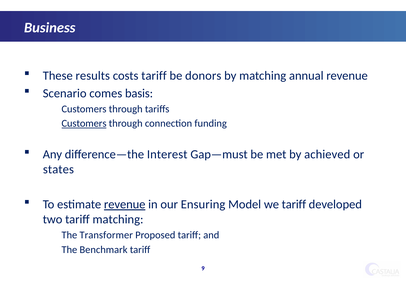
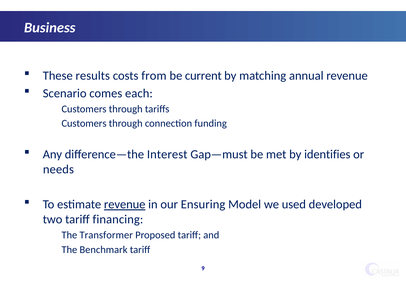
costs tariff: tariff -> from (154, 76)
donors: donors -> current (203, 76)
basis: basis -> each (139, 93)
Customers underline: present -> none (84, 124)
achieved: achieved -> identifies (327, 155)
states: states -> needs (58, 170)
we tariff: tariff -> used (294, 204)
tariff matching: matching -> financing (118, 219)
